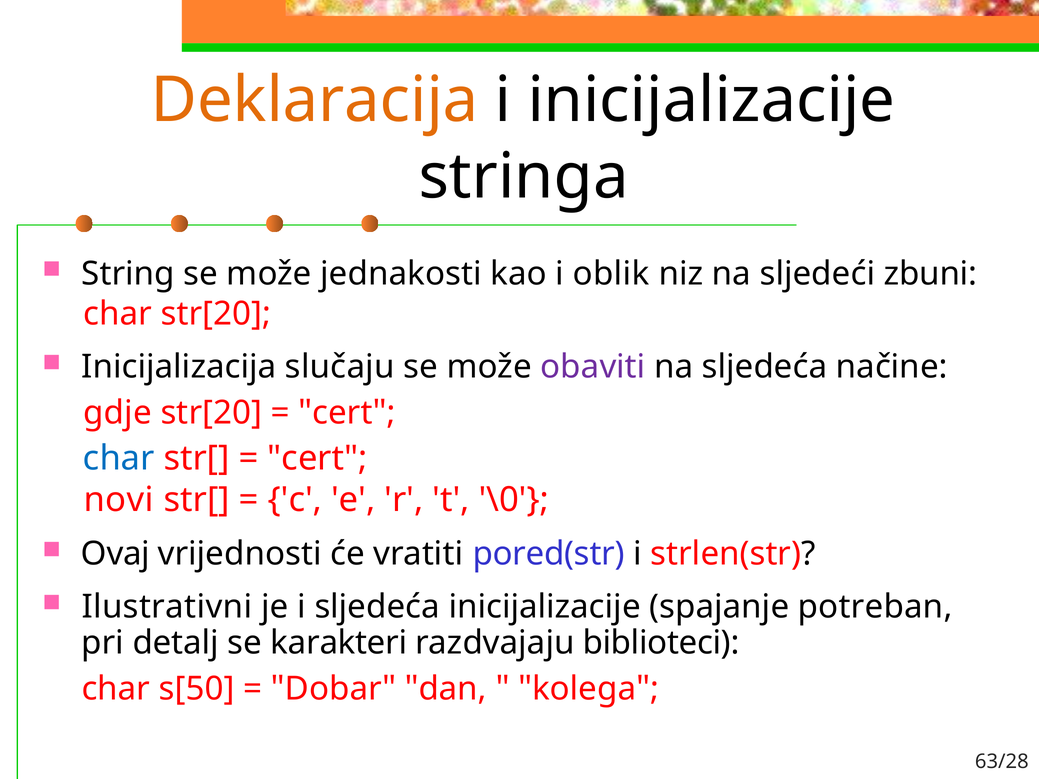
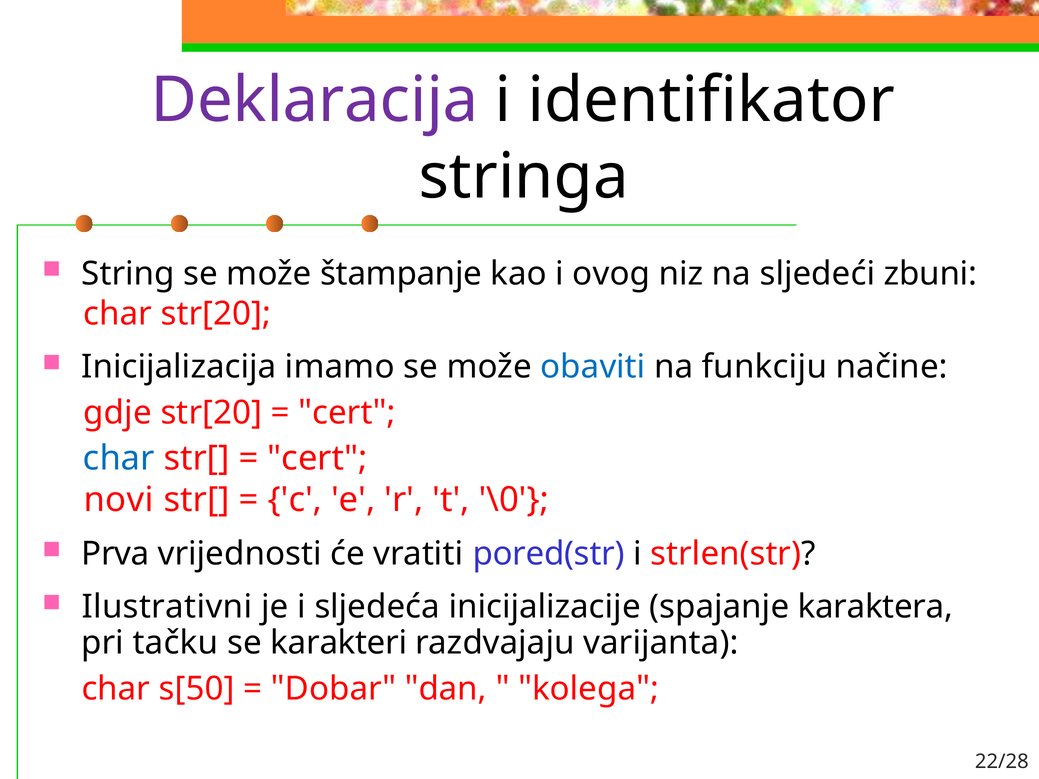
Deklaracija colour: orange -> purple (315, 101)
i inicijalizacije: inicijalizacije -> identifikator (711, 101)
jednakosti: jednakosti -> štampanje (401, 274)
oblik: oblik -> ovog (611, 274)
slučaju: slučaju -> imamo (340, 367)
obaviti colour: purple -> blue (593, 367)
na sljedeća: sljedeća -> funkciju (764, 367)
Ovaj: Ovaj -> Prva (115, 554)
potreban: potreban -> karaktera (875, 607)
detalj: detalj -> tačku (175, 643)
biblioteci: biblioteci -> varijanta (661, 643)
63/28: 63/28 -> 22/28 (1002, 762)
